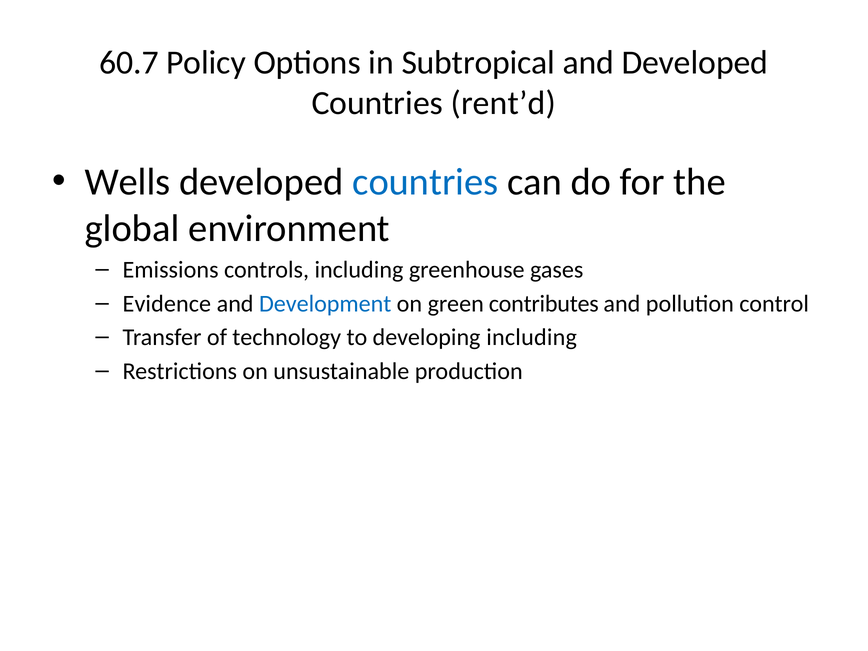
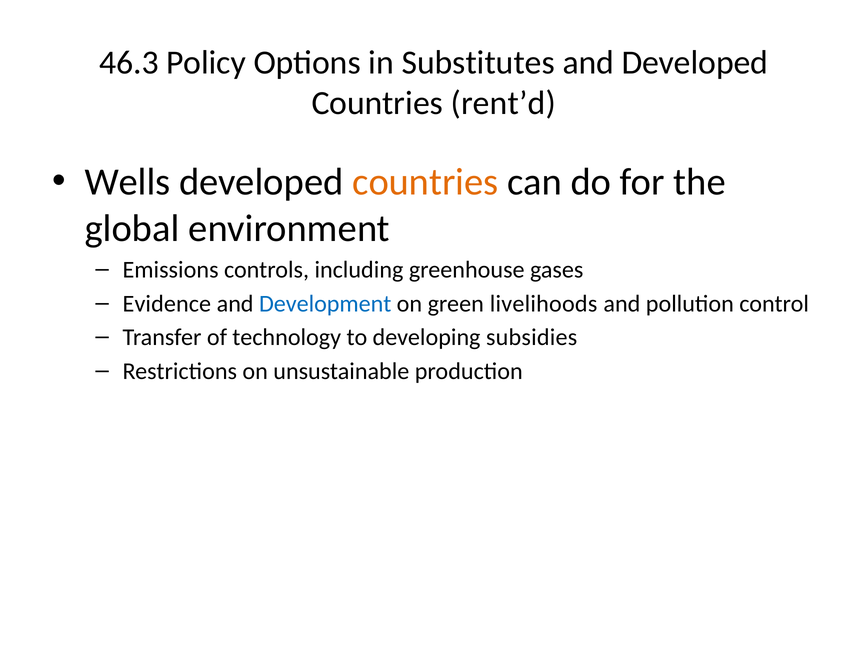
60.7: 60.7 -> 46.3 (129, 62)
Subtropical: Subtropical -> Substitutes (478, 62)
countries colour: blue -> orange (425, 182)
contributes: contributes -> livelihoods (544, 304)
developing including: including -> subsidies (532, 337)
